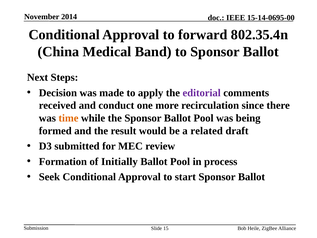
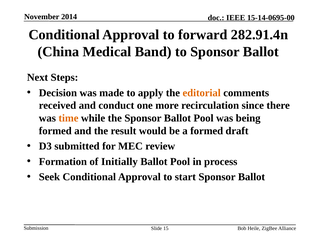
802.35.4n: 802.35.4n -> 282.91.4n (260, 35)
editorial colour: purple -> orange (202, 93)
a related: related -> formed (207, 131)
